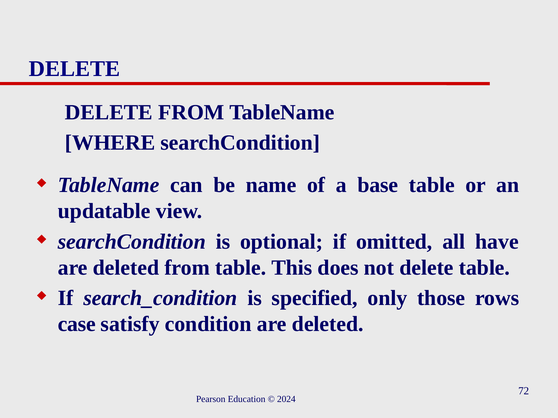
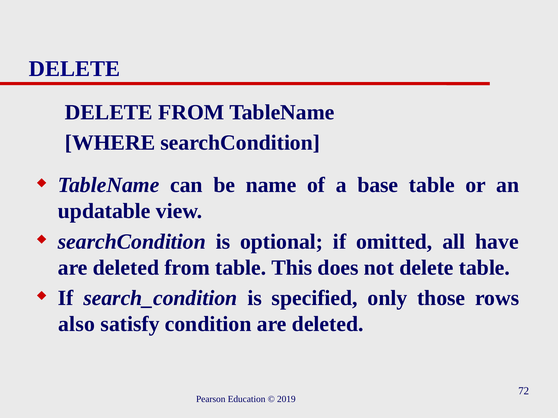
case: case -> also (76, 324)
2024: 2024 -> 2019 (286, 400)
